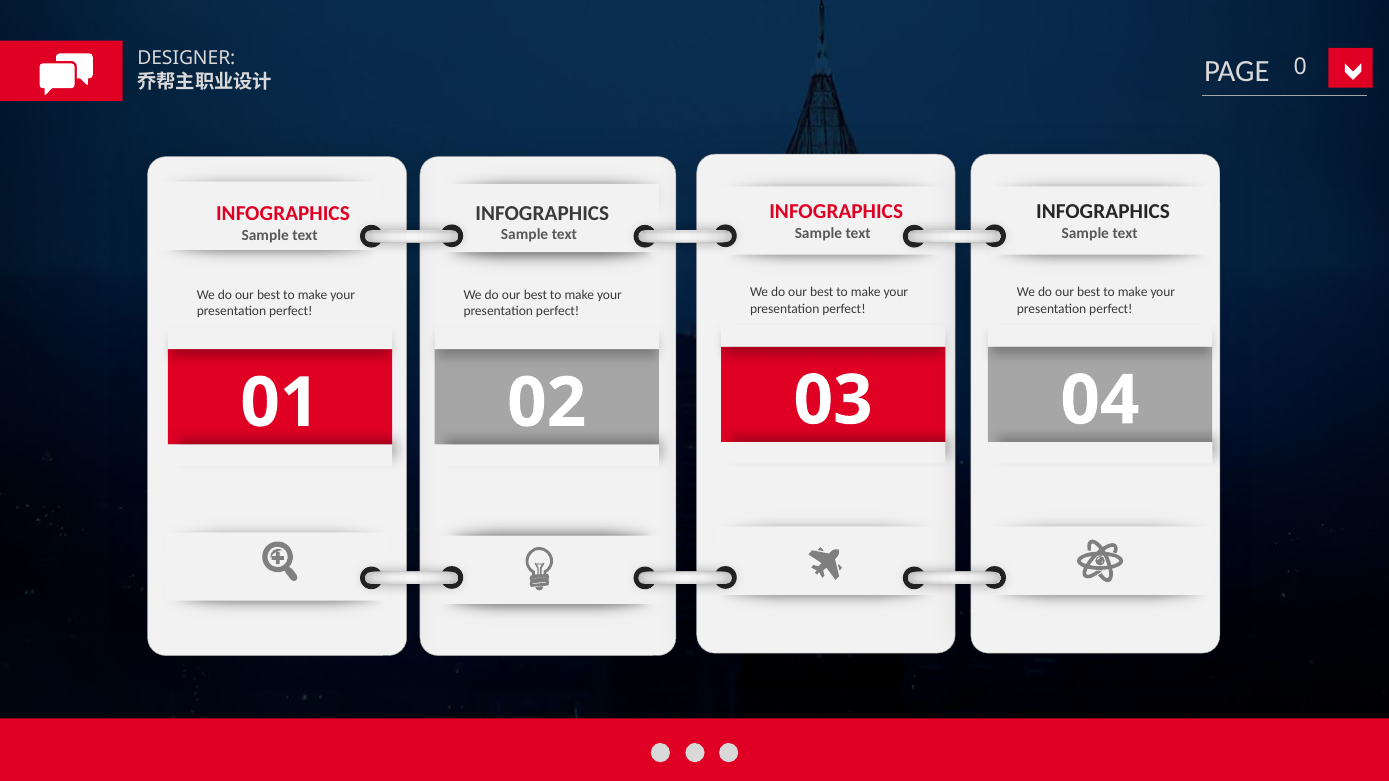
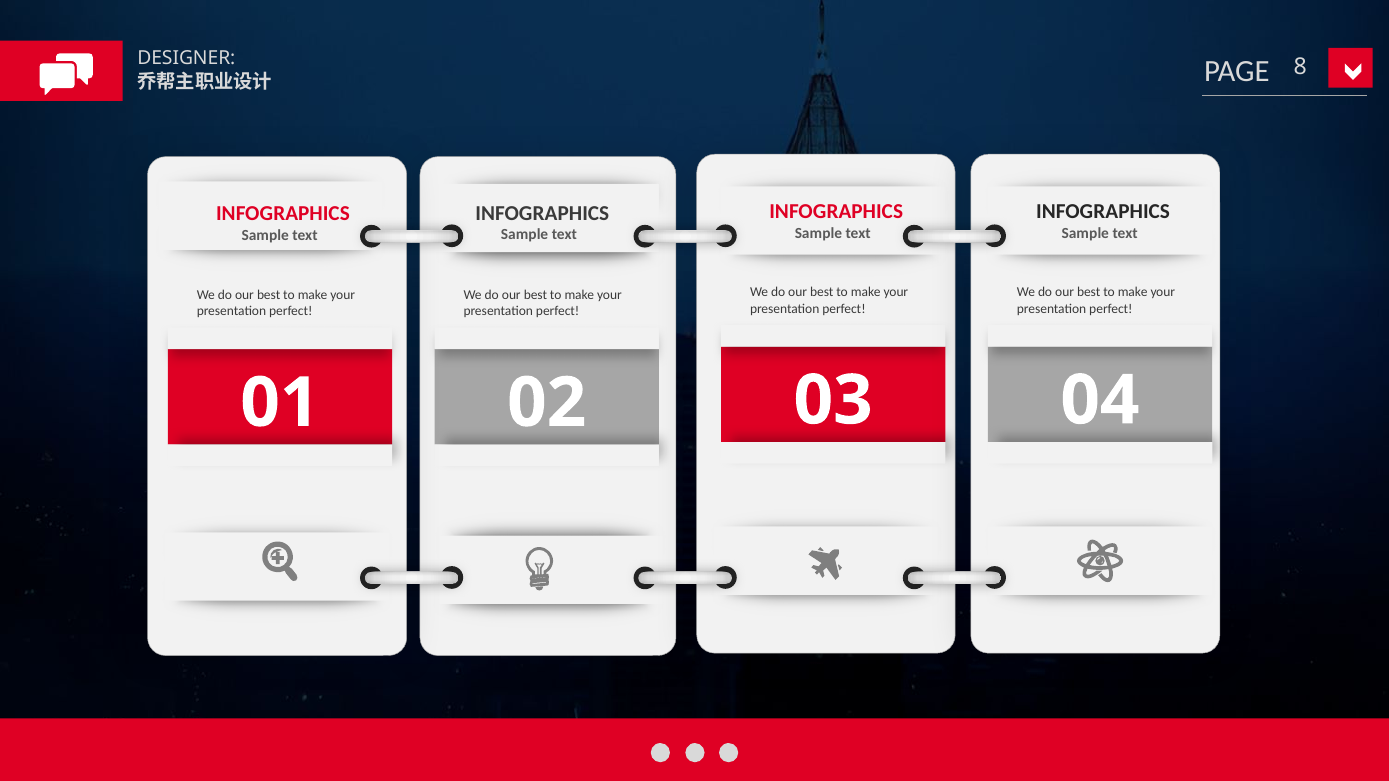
0: 0 -> 8 (1300, 67)
